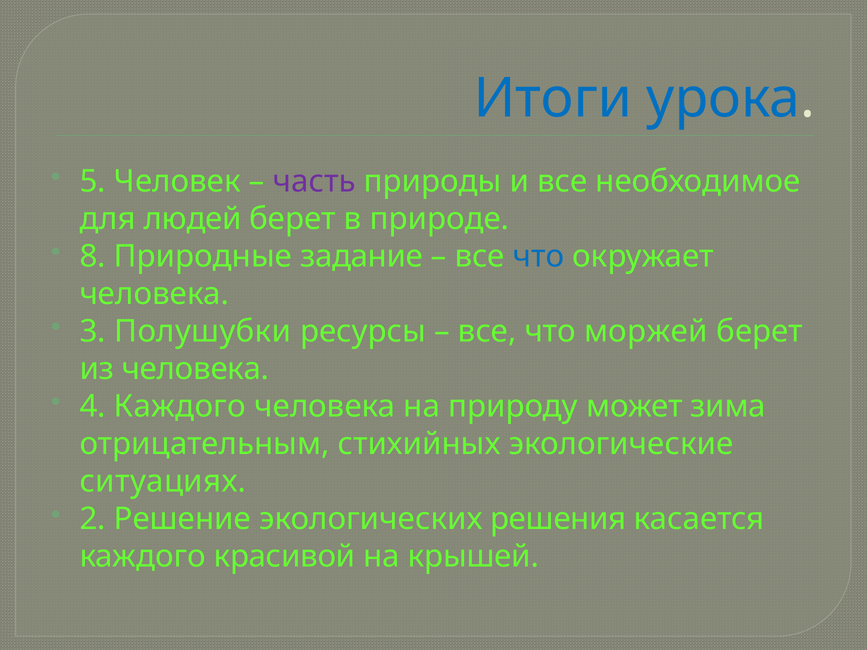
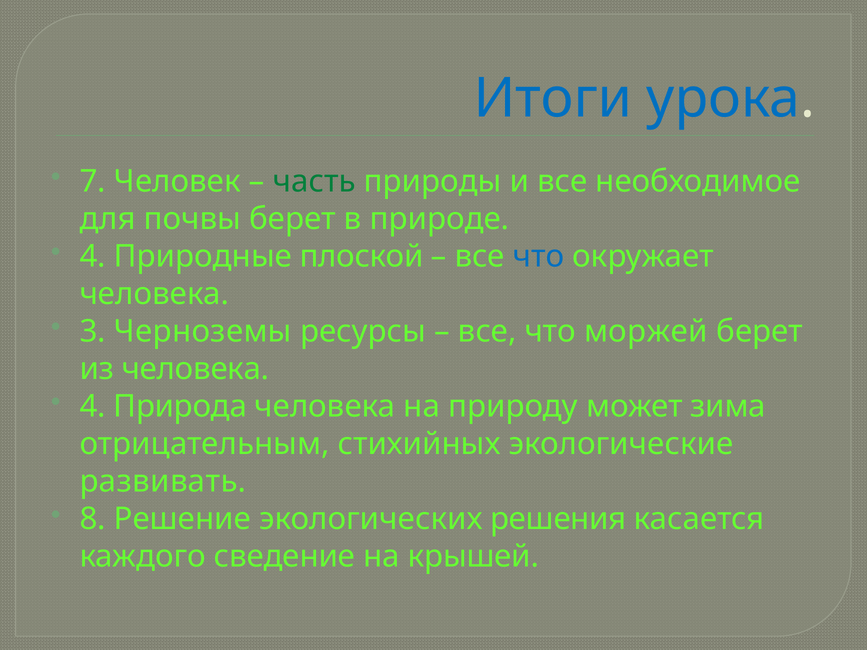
5: 5 -> 7 (93, 181)
часть colour: purple -> green (314, 181)
людей: людей -> почвы (193, 219)
8: 8 -> 4 (93, 256)
задание: задание -> плоской (362, 256)
Полушубки: Полушубки -> Черноземы (203, 332)
4 Каждого: Каждого -> Природа (180, 407)
ситуациях: ситуациях -> развивать (163, 482)
2: 2 -> 8 (93, 519)
красивой: красивой -> сведение (284, 557)
